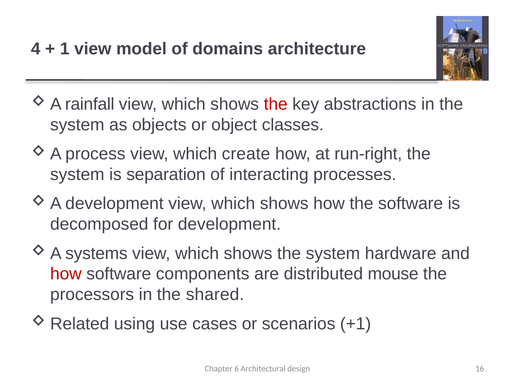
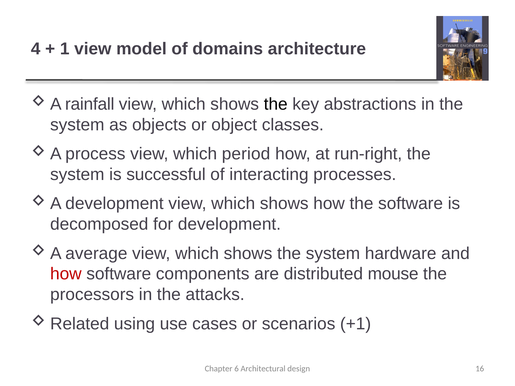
the colour: red -> black (276, 104)
create: create -> period (246, 154)
separation: separation -> successful (166, 175)
systems: systems -> average (96, 254)
shared: shared -> attacks (215, 295)
